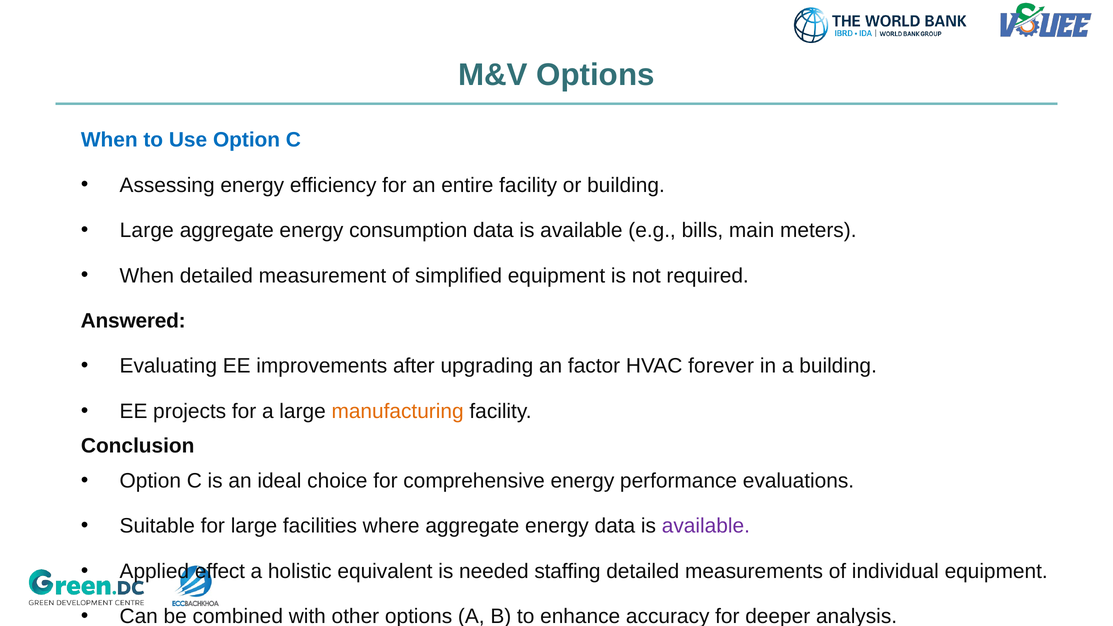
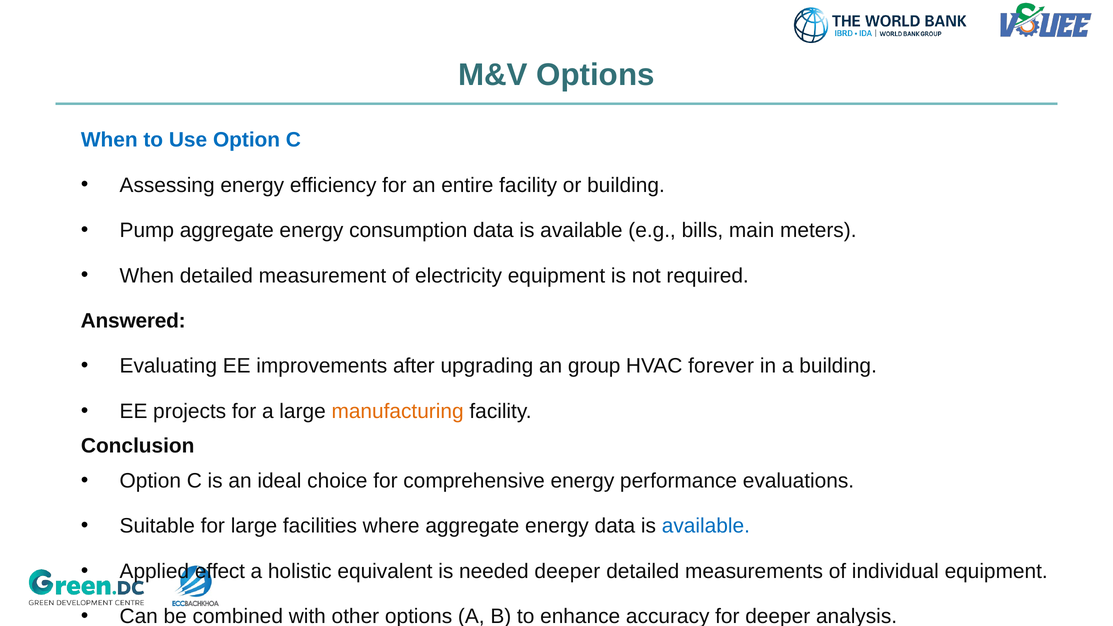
Large: Large -> Pump (147, 230)
simplified: simplified -> electricity (459, 276)
factor: factor -> group (594, 366)
available colour: purple -> blue (706, 526)
needed staffing: staffing -> deeper (567, 571)
